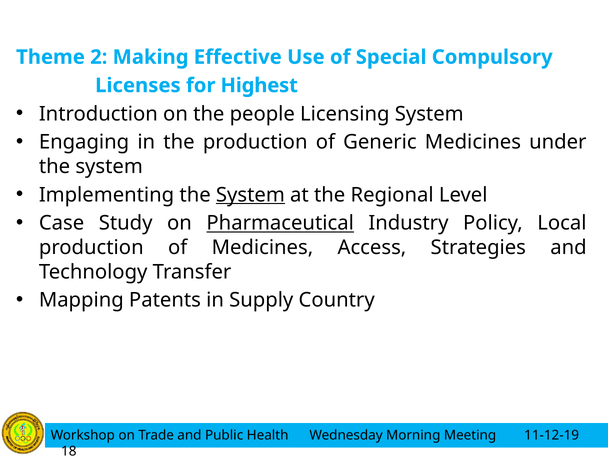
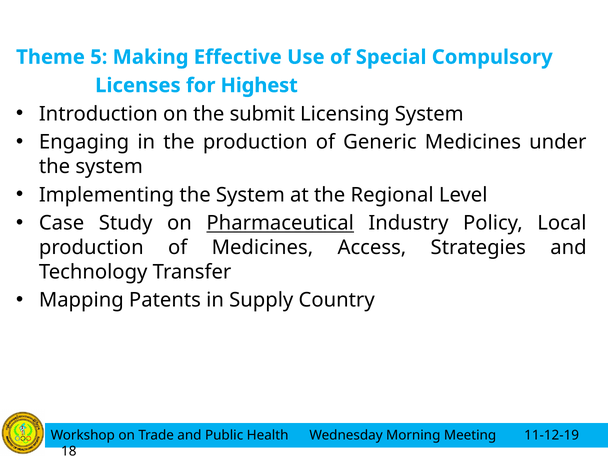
2: 2 -> 5 (99, 57)
people: people -> submit (262, 114)
System underline: present -> none (250, 195)
